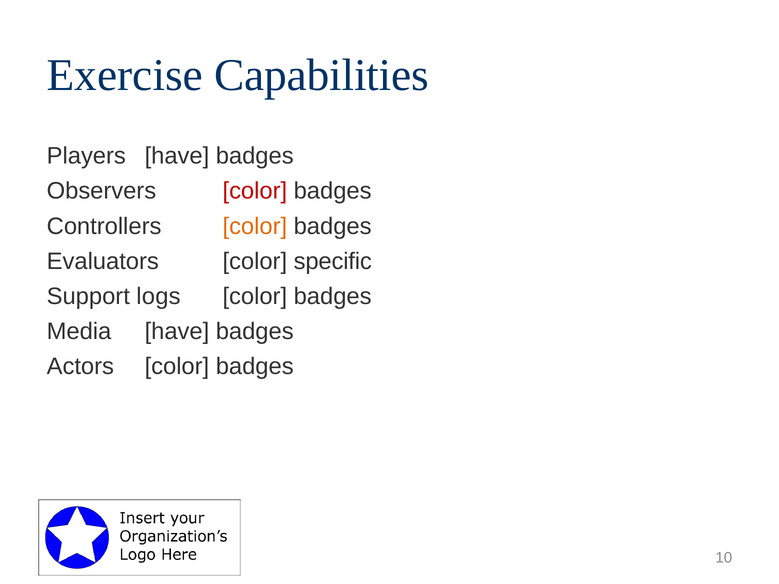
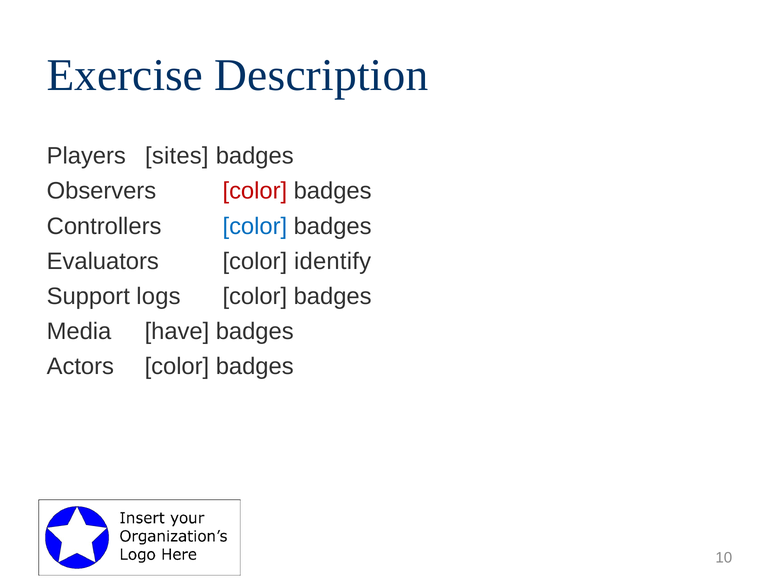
Capabilities: Capabilities -> Description (321, 75)
Players have: have -> sites (177, 156)
color colour: orange -> blue (255, 226)
specific: specific -> identify (333, 261)
